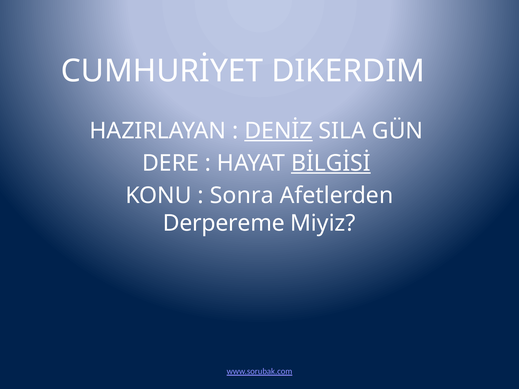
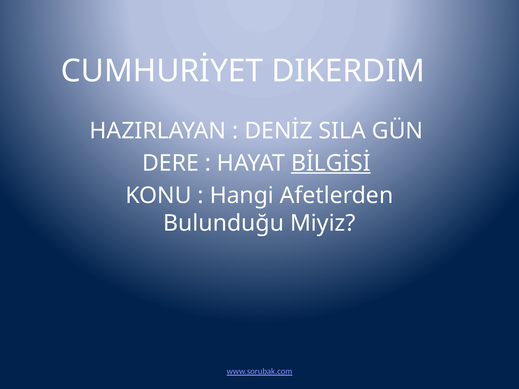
DENİZ underline: present -> none (278, 131)
Sonra: Sonra -> Hangi (242, 196)
Derpereme: Derpereme -> Bulunduğu (224, 223)
